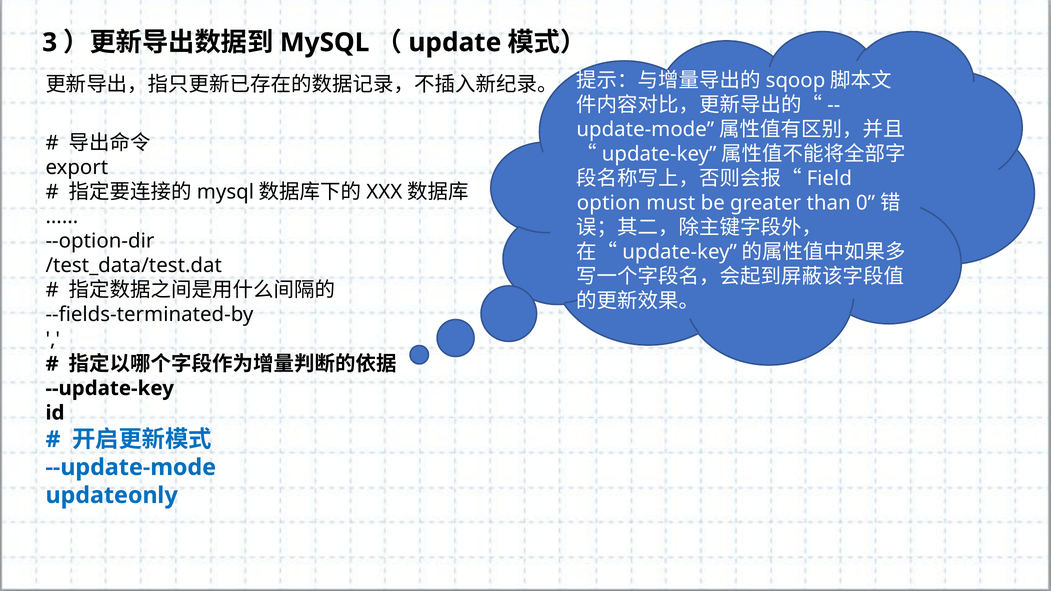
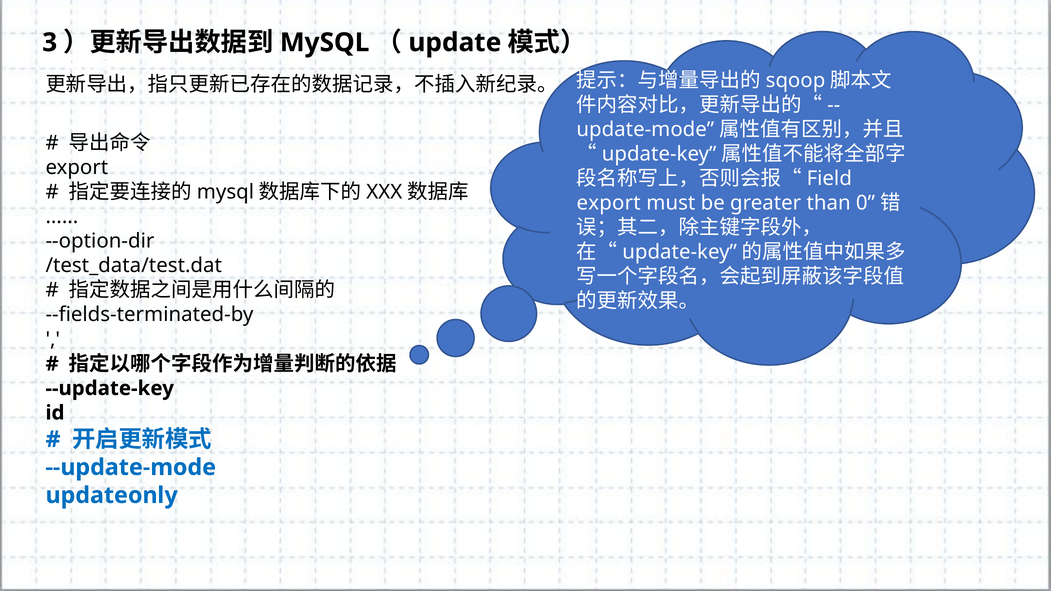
option: option -> export (609, 203)
